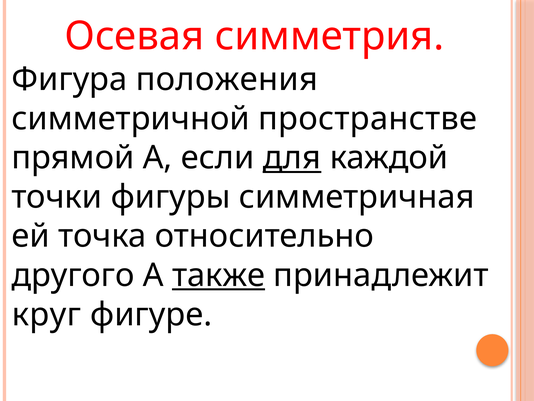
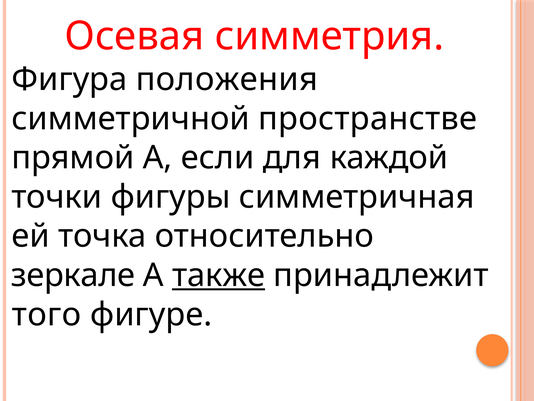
для underline: present -> none (292, 158)
другого: другого -> зеркале (73, 275)
круг: круг -> того (47, 314)
